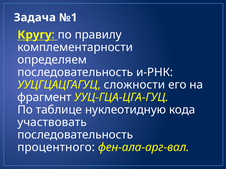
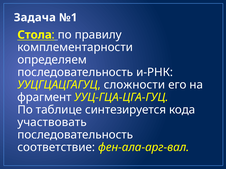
Кругу: Кругу -> Стола (35, 35)
нуклеотидную: нуклеотидную -> синтезируется (126, 110)
процентного: процентного -> соответствие (56, 148)
